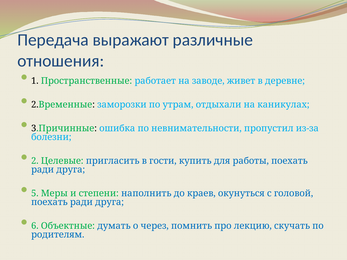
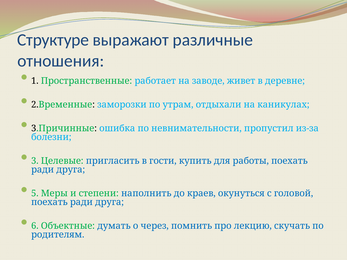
Передача: Передача -> Структуре (53, 40)
2: 2 -> 3 (35, 161)
